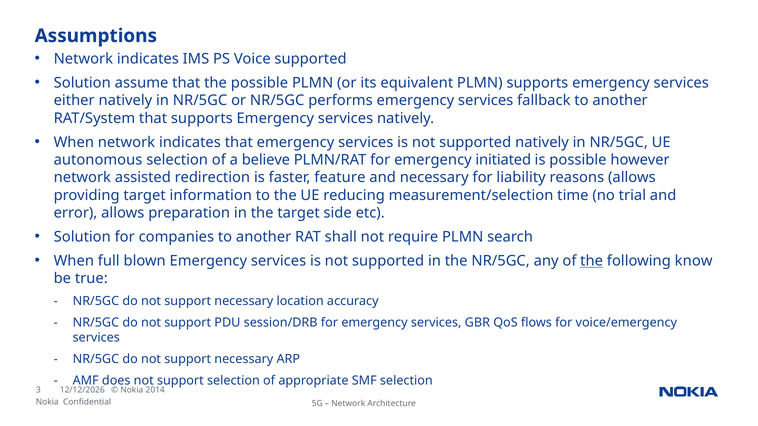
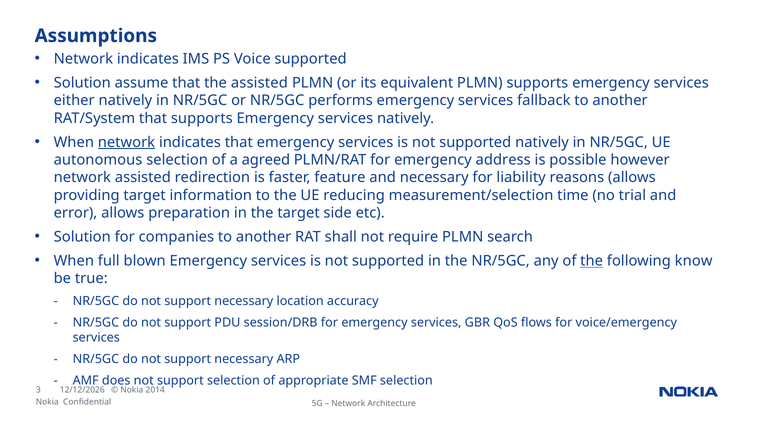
the possible: possible -> assisted (259, 83)
network underline: none -> present (126, 142)
believe: believe -> agreed (266, 160)
initiated: initiated -> address (503, 160)
